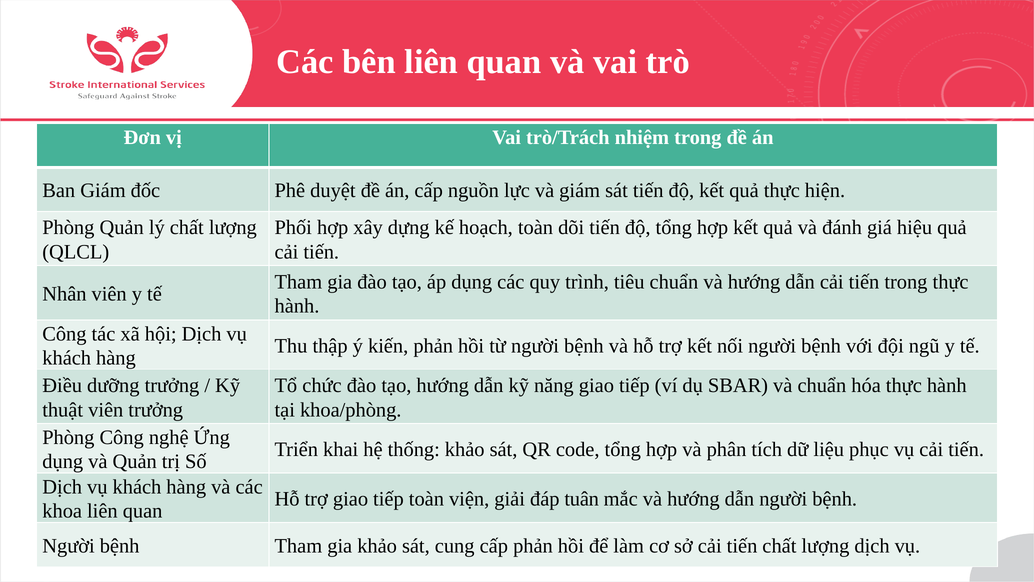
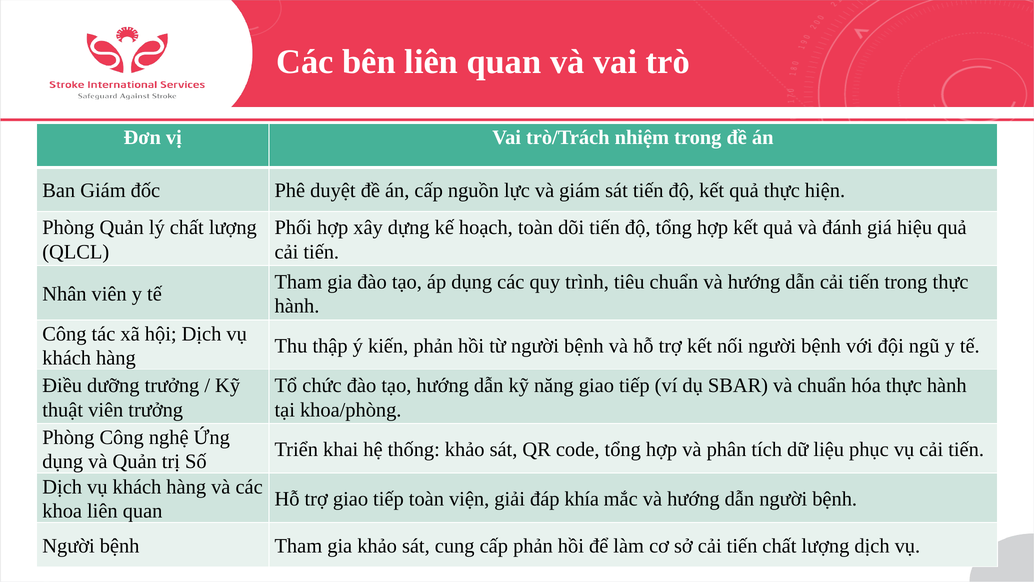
tuân: tuân -> khía (582, 499)
